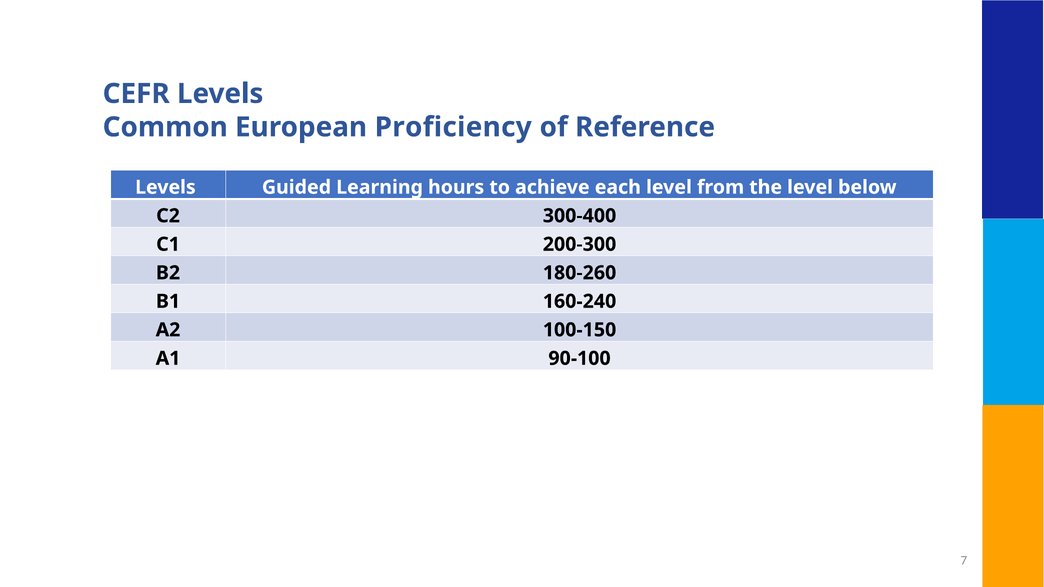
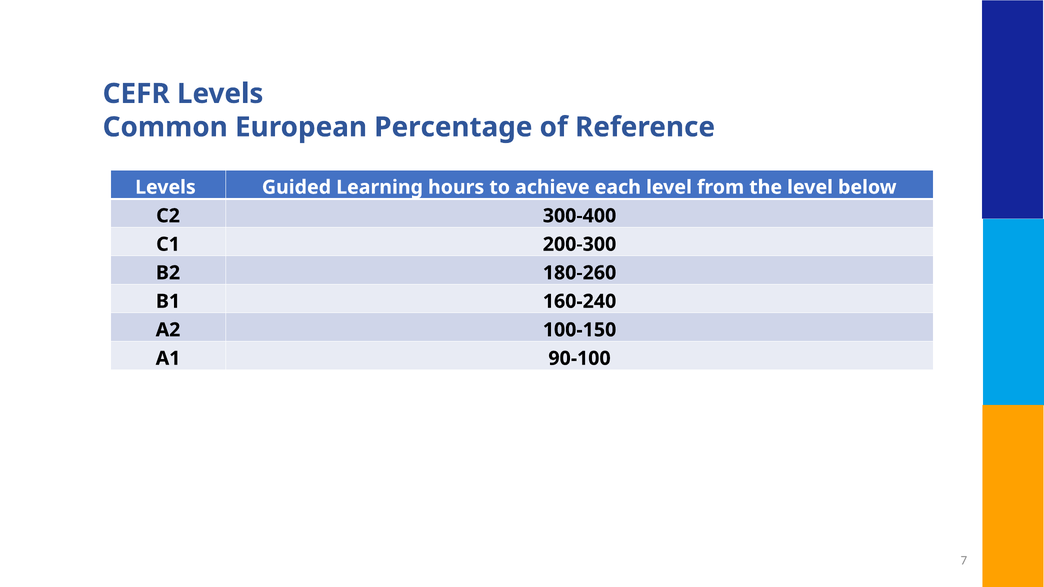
Proficiency: Proficiency -> Percentage (453, 127)
